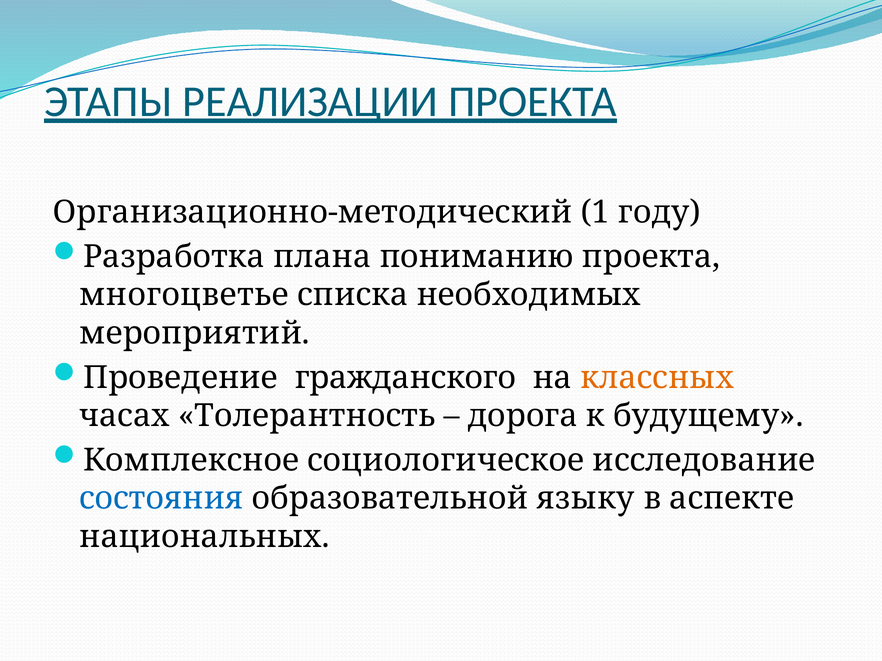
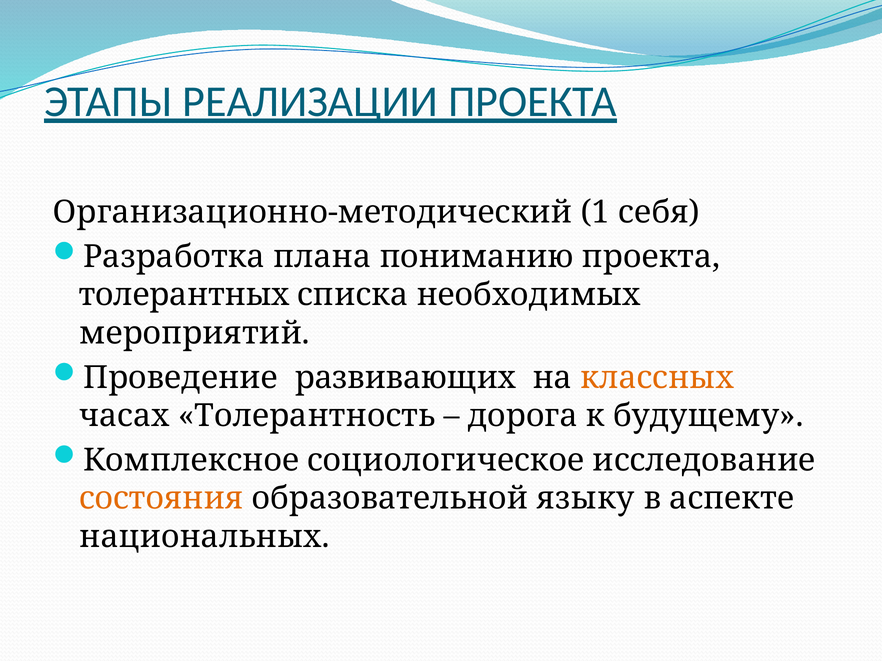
году: году -> себя (659, 212)
многоцветье: многоцветье -> толерантных (184, 295)
гражданского: гражданского -> развивающих (405, 378)
состояния colour: blue -> orange (161, 499)
